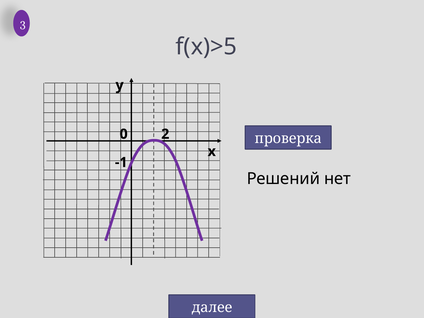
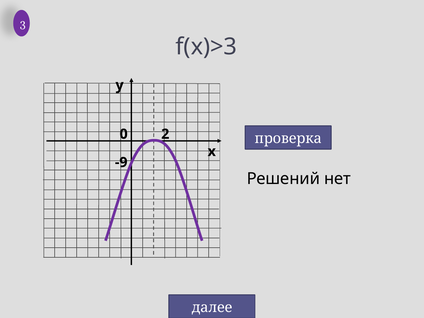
f(x)>5: f(x)>5 -> f(x)>3 (206, 47)
-1: -1 -> -9 (121, 162)
